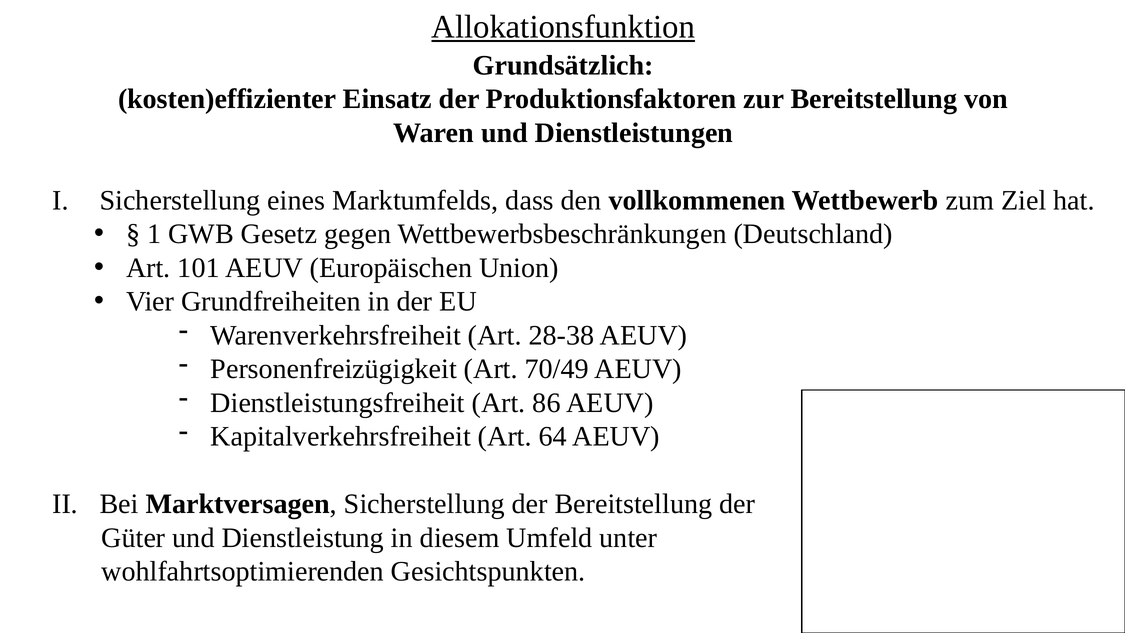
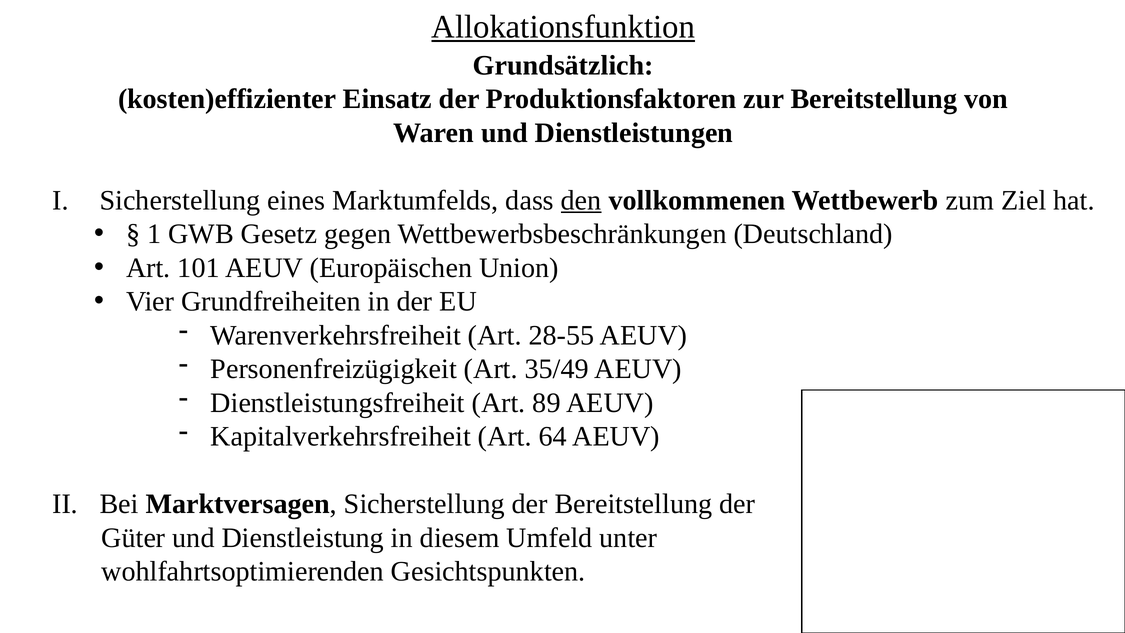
den underline: none -> present (581, 200)
28-38: 28-38 -> 28-55 (562, 335)
70/49: 70/49 -> 35/49 (557, 369)
86: 86 -> 89 (547, 403)
